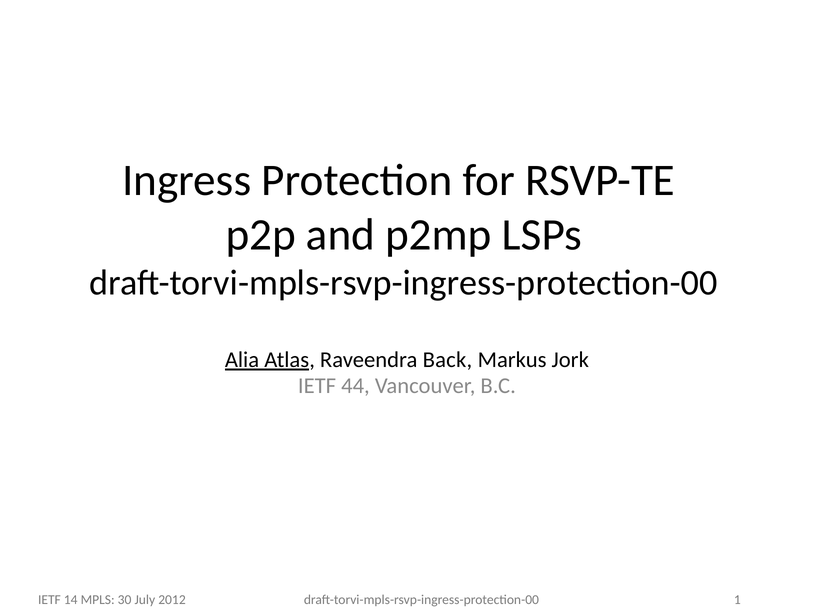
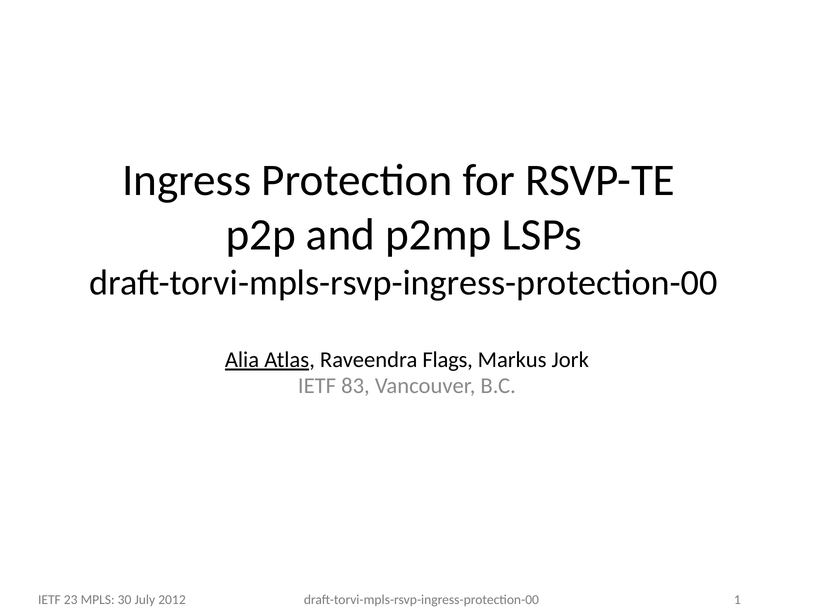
Back: Back -> Flags (448, 360)
44: 44 -> 83 (355, 386)
14: 14 -> 23 (71, 600)
